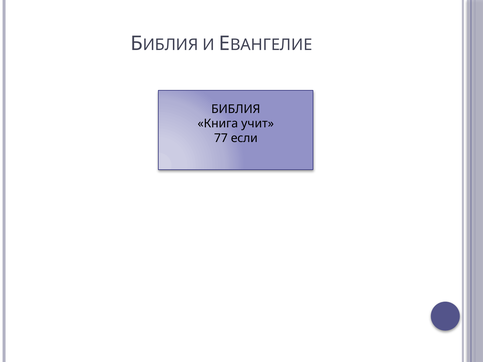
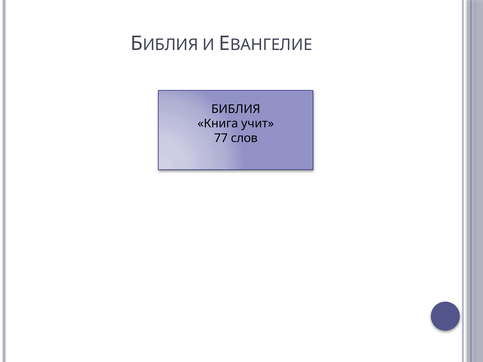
если: если -> слов (244, 138)
